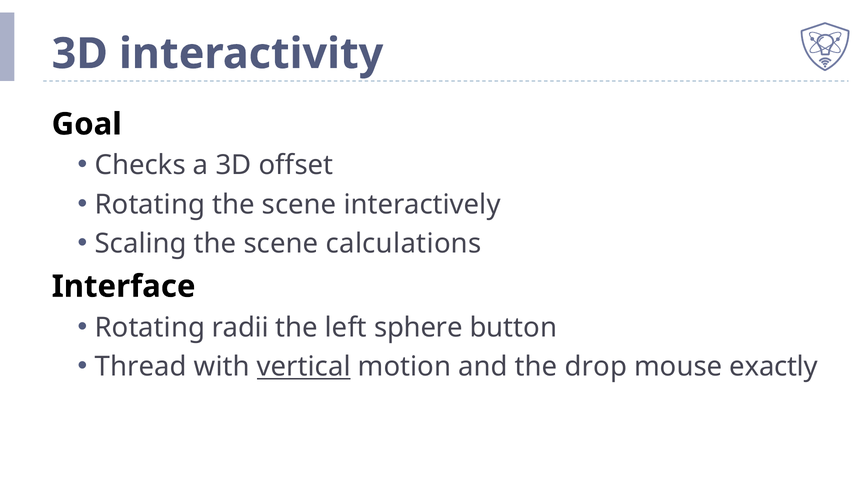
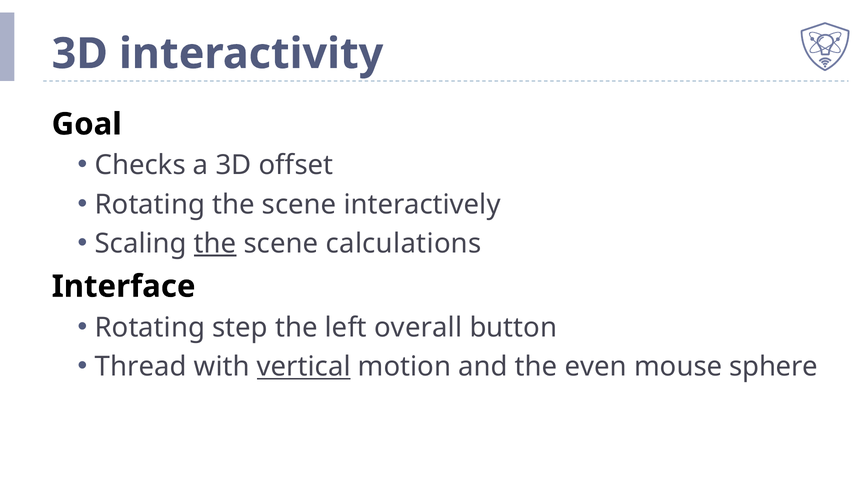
the underline: none -> present (215, 243)
radii: radii -> step (240, 327)
sphere: sphere -> overall (418, 327)
drop: drop -> even (596, 366)
exactly: exactly -> sphere (774, 366)
